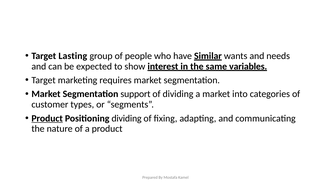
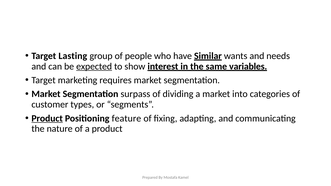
expected underline: none -> present (94, 66)
support: support -> surpass (135, 94)
Positioning dividing: dividing -> feature (126, 118)
